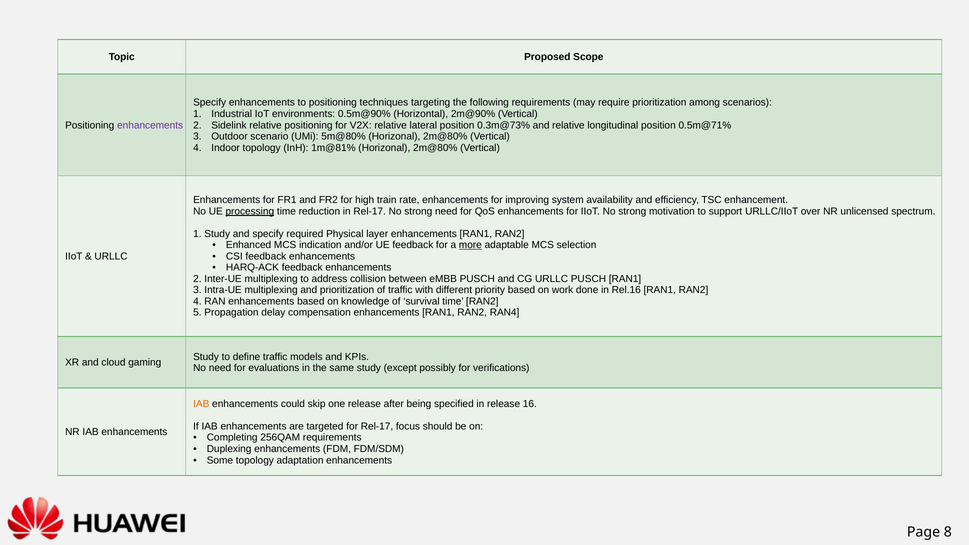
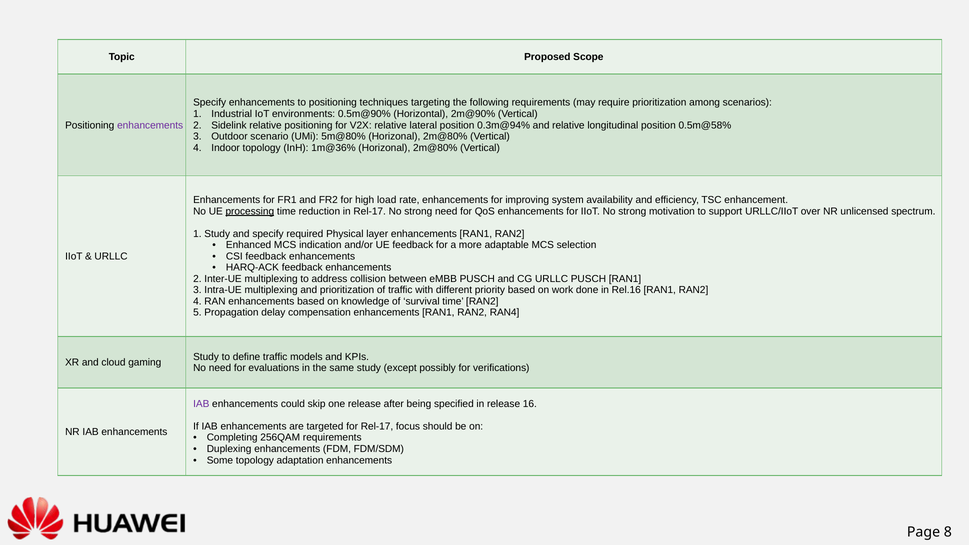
0.3m@73%: 0.3m@73% -> 0.3m@94% (504, 125)
0.5m@71%: 0.5m@71% -> 0.5m@58% (705, 125)
1m@81%: 1m@81% -> 1m@36% (333, 148)
train: train -> load (387, 200)
more underline: present -> none (470, 245)
IAB colour: orange -> purple (201, 404)
